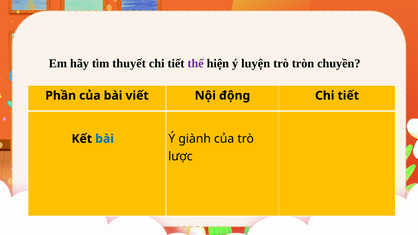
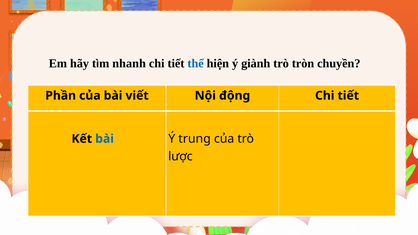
thuyết: thuyết -> nhanh (129, 64)
thể colour: purple -> blue (196, 64)
luyện: luyện -> giành (256, 64)
giành: giành -> trung (195, 139)
